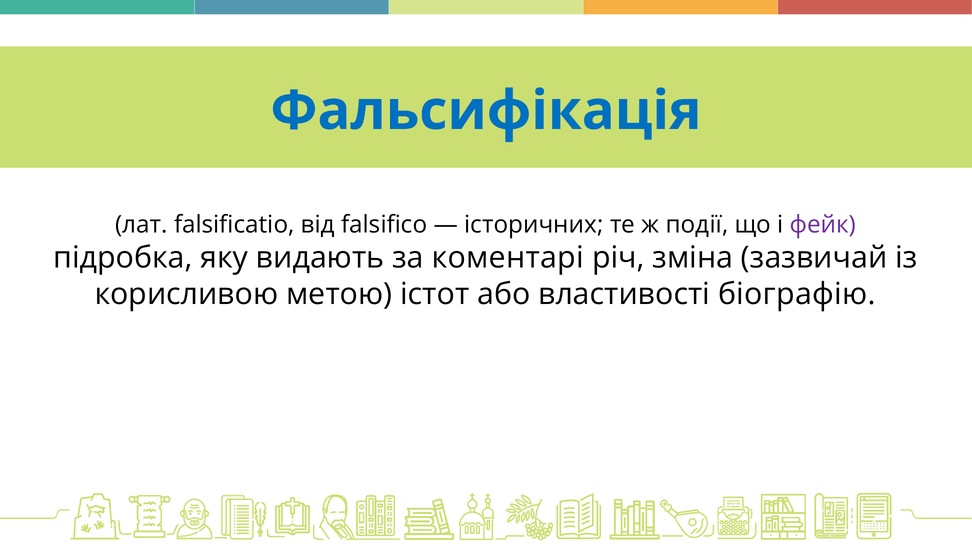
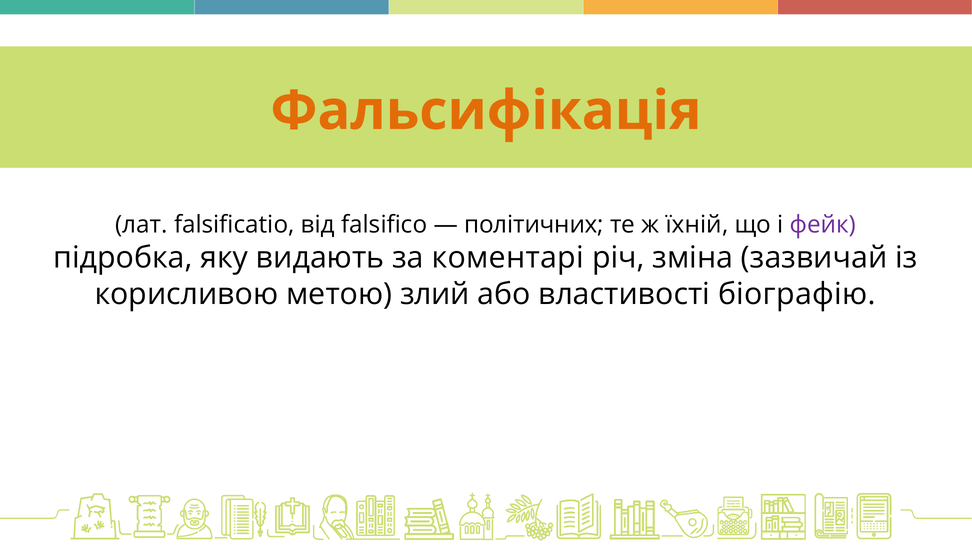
Фальсифікація colour: blue -> orange (486, 111)
історичних: історичних -> політичних (534, 224)
події: події -> їхній (697, 224)
істот: істот -> злий (435, 294)
